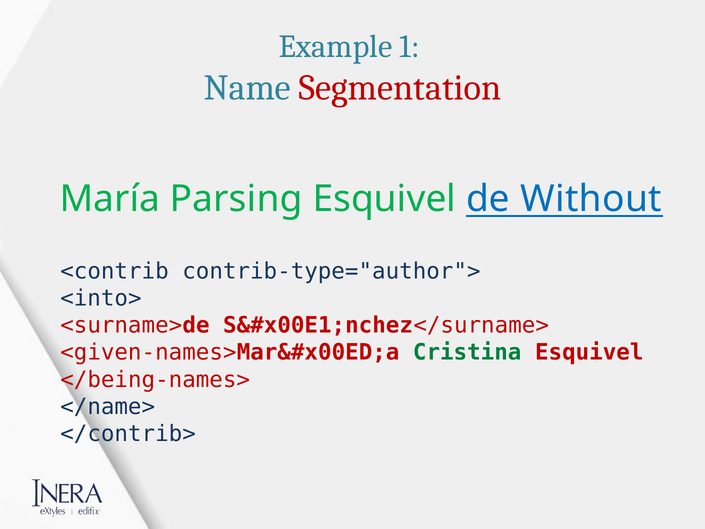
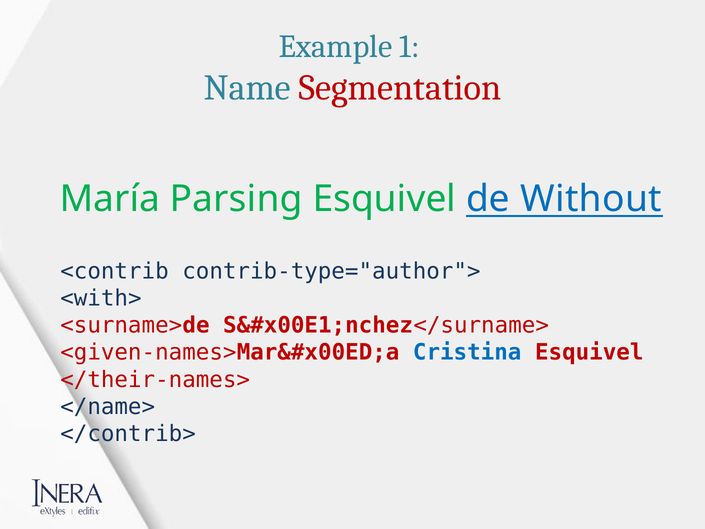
<into>: <into> -> <with> (101, 298)
Cristina colour: green -> blue (467, 352)
</being-names>: </being-names> -> </their-names> (155, 379)
